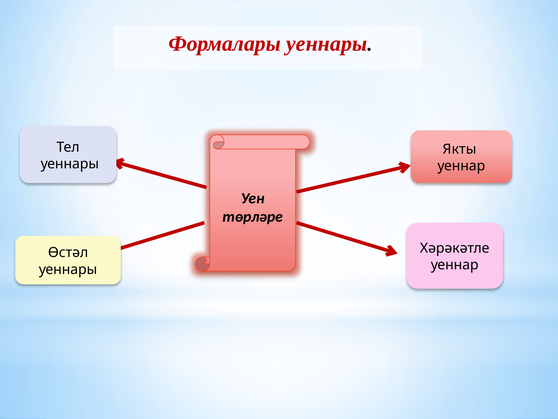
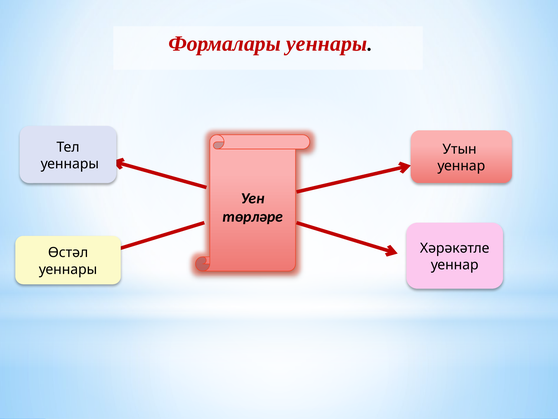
Якты: Якты -> Утын (460, 149)
